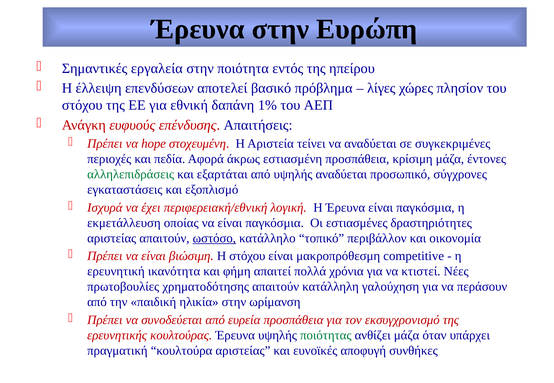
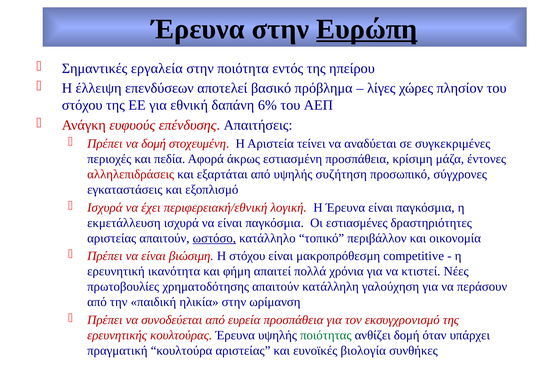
Ευρώπη underline: none -> present (367, 29)
1%: 1% -> 6% (267, 105)
να hope: hope -> δομή (154, 144)
αλληλεπιδράσεις colour: green -> red (131, 175)
υψηλής αναδύεται: αναδύεται -> συζήτηση (341, 175)
εκμετάλλευση οποίας: οποίας -> ισχυρά (181, 223)
ανθίζει μάζα: μάζα -> δομή (407, 336)
αποφυγή: αποφυγή -> βιολογία (363, 351)
